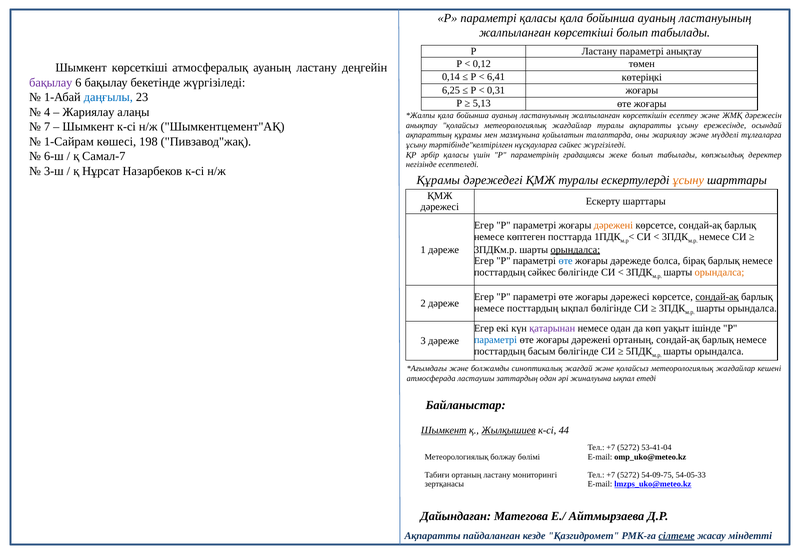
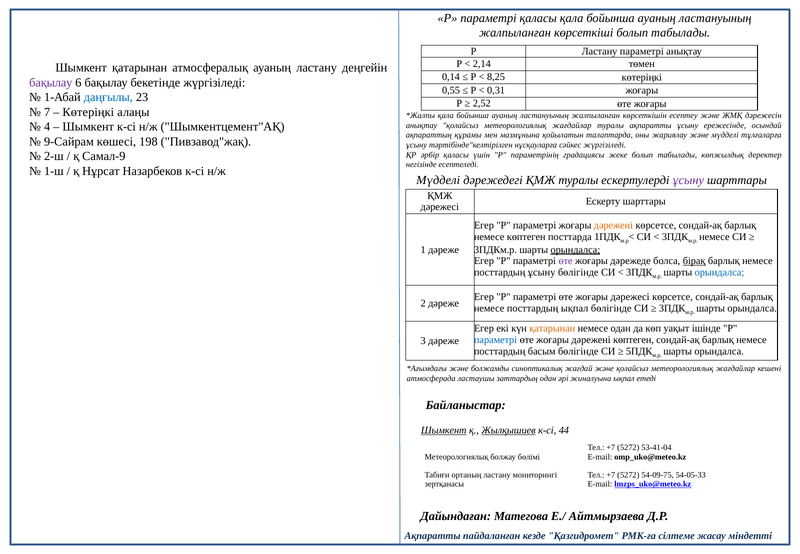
0,12: 0,12 -> 2,14 (482, 64)
Шымкент көрсеткіші: көрсеткіші -> қатарынан (140, 68)
6,41: 6,41 -> 8,25 (496, 77)
6,25: 6,25 -> 0,55 (451, 90)
5,13: 5,13 -> 2,52 (482, 103)
4: 4 -> 7 (47, 112)
Жариялау: Жариялау -> Көтеріңкі (88, 112)
7: 7 -> 4 (47, 127)
1-Сайрам: 1-Сайрам -> 9-Сайрам (69, 142)
6-ш: 6-ш -> 2-ш (54, 156)
Самал-7: Самал-7 -> Самал-9 (104, 156)
3-ш: 3-ш -> 1-ш (54, 171)
Құрамы: Құрамы -> Мүдделі (438, 180)
ұсыну colour: orange -> purple (688, 180)
өте colour: blue -> purple (566, 261)
бірақ underline: none -> present (694, 261)
посттардың сәйкес: сәйкес -> ұсыну (542, 272)
орындалса colour: orange -> blue (719, 272)
сондай-ақ underline: present -> none (717, 297)
қатарынан colour: purple -> orange (552, 328)
дәрежені ортаның: ортаның -> көптеген (634, 340)
сілтеме underline: present -> none (677, 535)
